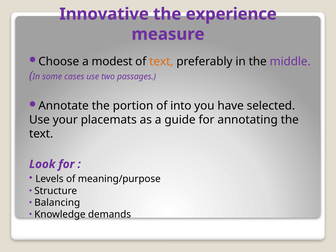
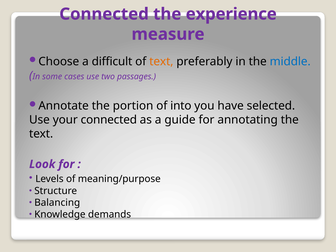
Innovative: Innovative -> Connected (104, 14)
modest: modest -> difficult (112, 62)
middle colour: purple -> blue (290, 62)
your placemats: placemats -> connected (109, 120)
